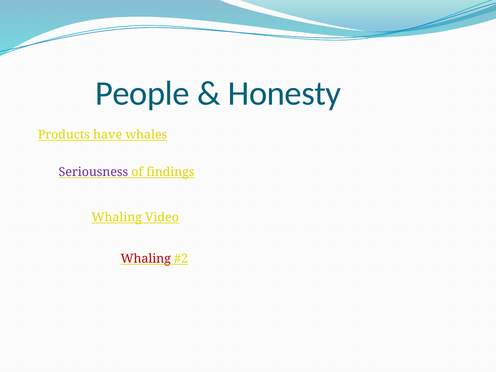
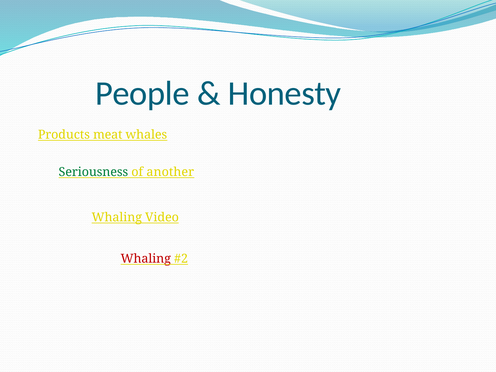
have: have -> meat (108, 135)
Seriousness colour: purple -> green (93, 172)
findings: findings -> another (170, 172)
